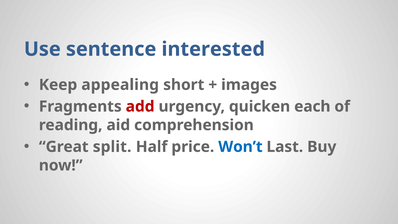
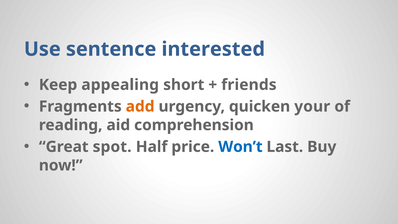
images: images -> friends (249, 85)
add colour: red -> orange (140, 106)
each: each -> your (312, 106)
split: split -> spot (112, 147)
